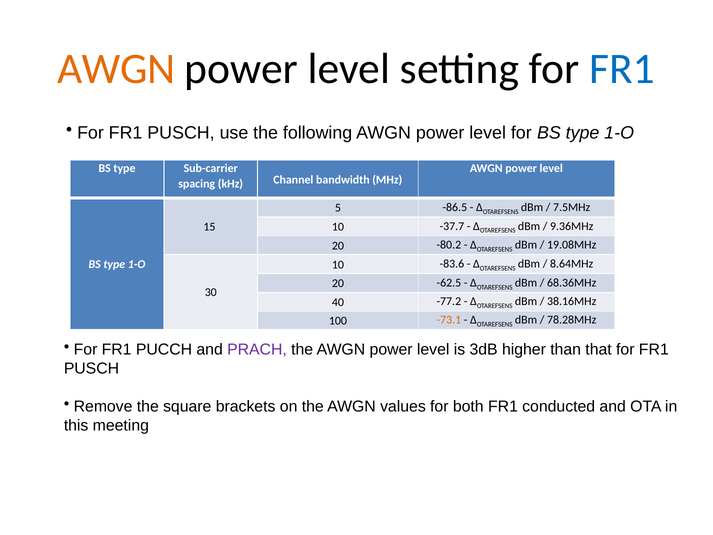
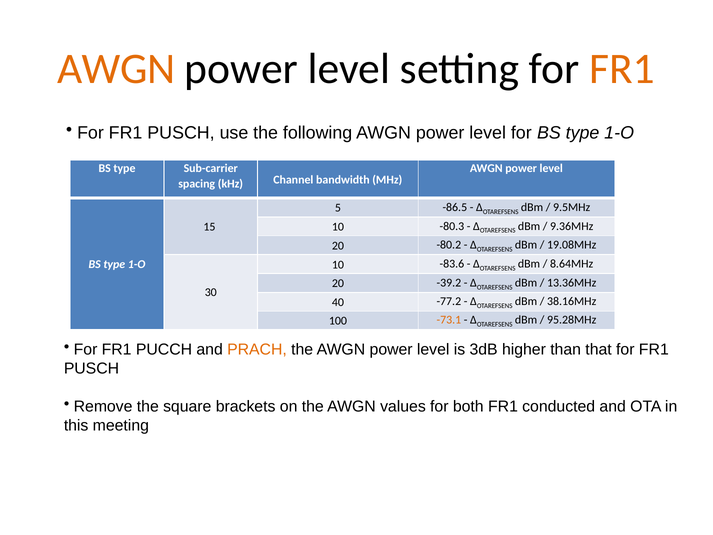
FR1 colour: blue -> orange (622, 69)
7.5MHz: 7.5MHz -> 9.5MHz (572, 207)
-37.7: -37.7 -> -80.3 (452, 226)
-62.5: -62.5 -> -39.2 (449, 283)
68.36MHz: 68.36MHz -> 13.36MHz (572, 283)
78.28MHz: 78.28MHz -> 95.28MHz (572, 320)
PRACH colour: purple -> orange (257, 349)
